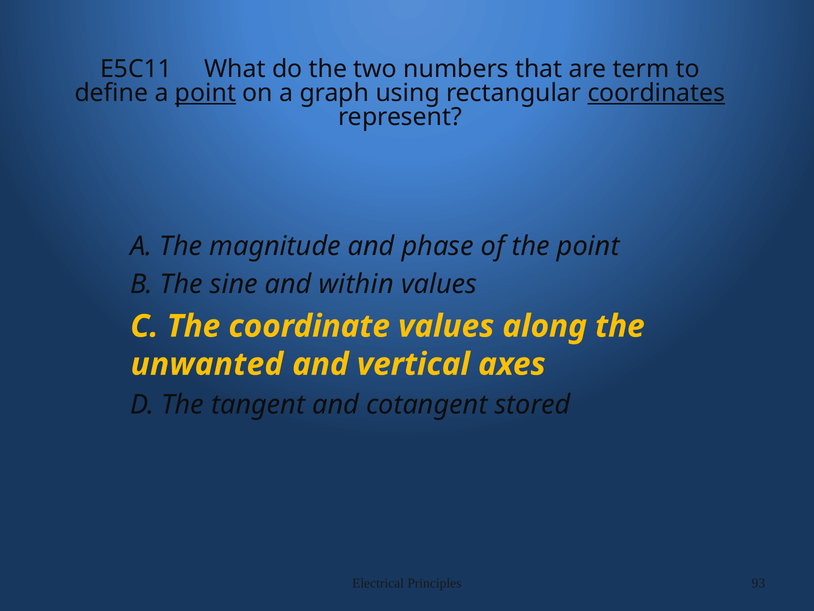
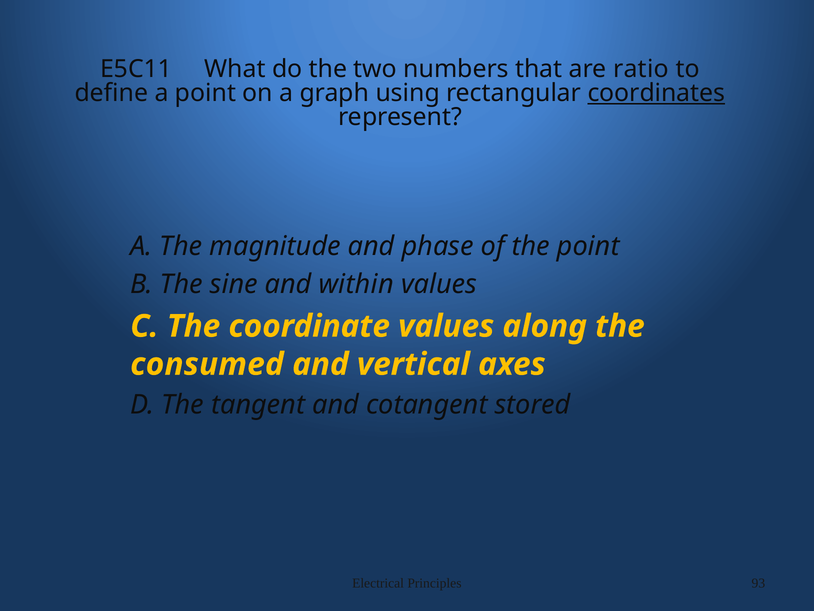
term: term -> ratio (641, 69)
point underline: present -> none (205, 93)
unwanted: unwanted -> consumed (207, 364)
